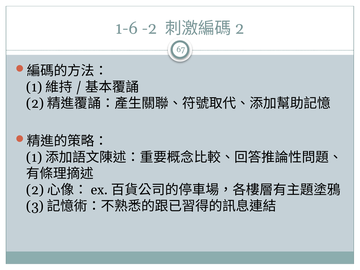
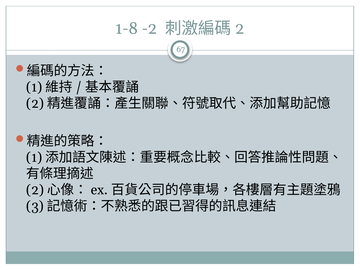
1-6: 1-6 -> 1-8 (127, 28)
